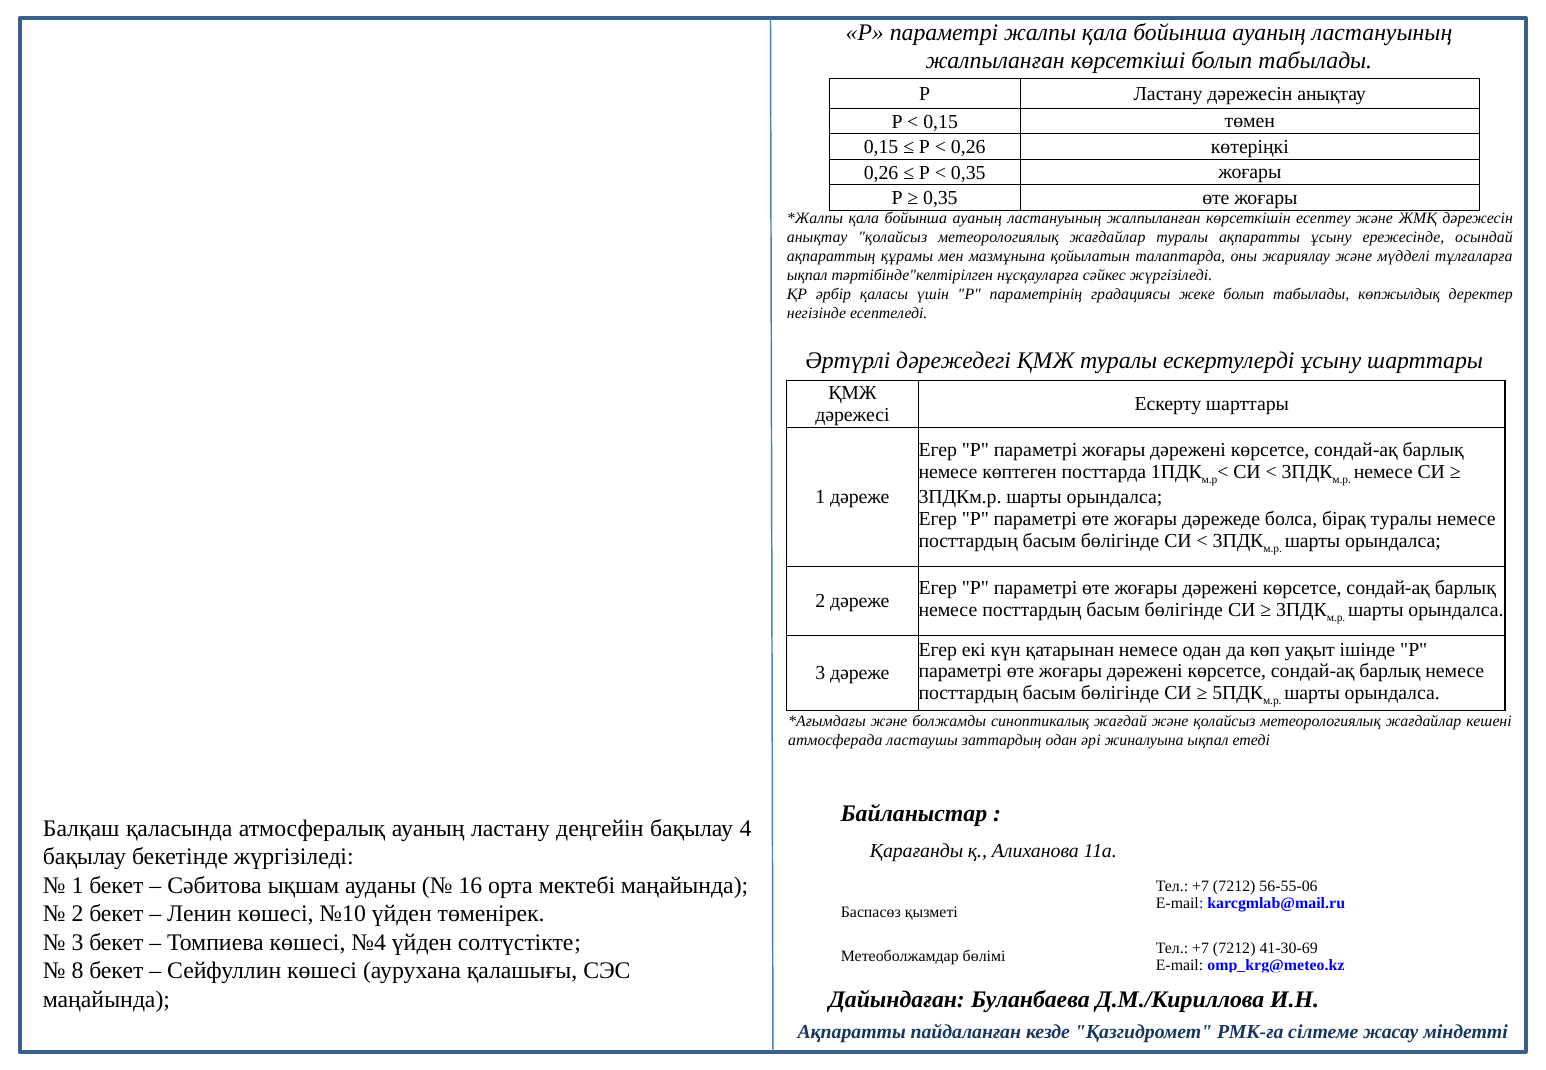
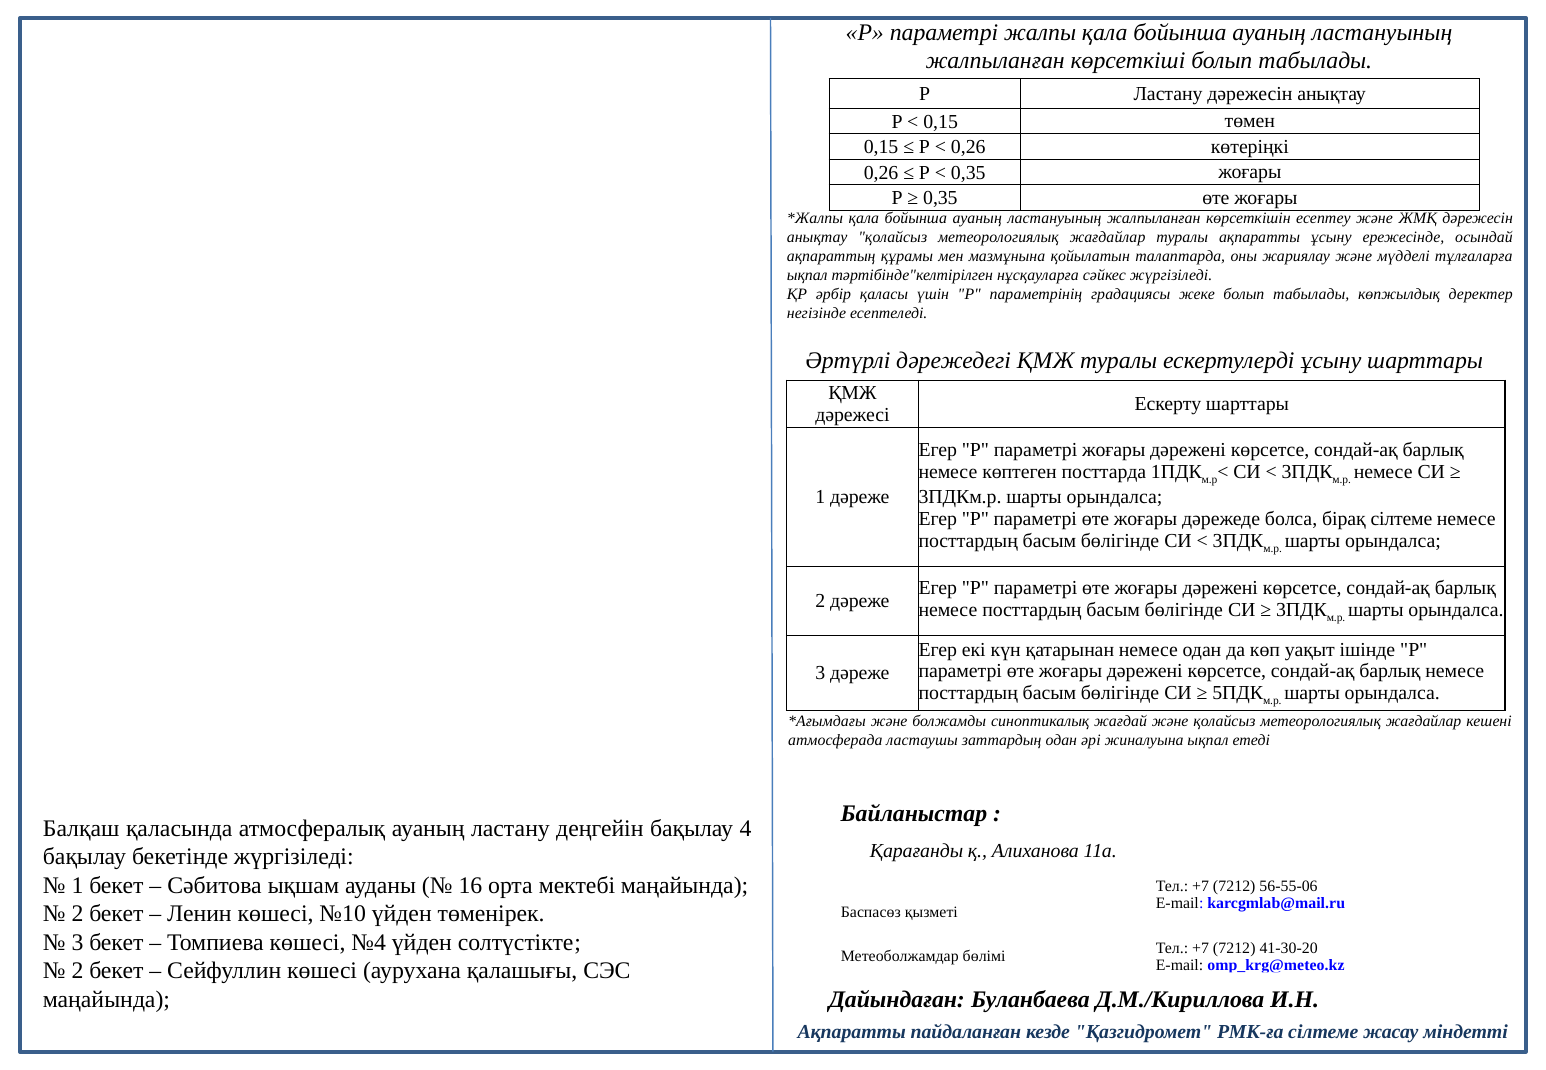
бірақ туралы: туралы -> сілтеме (1401, 519)
41-30-69: 41-30-69 -> 41-30-20 (1289, 948)
8: 8 -> 2 (77, 971)
